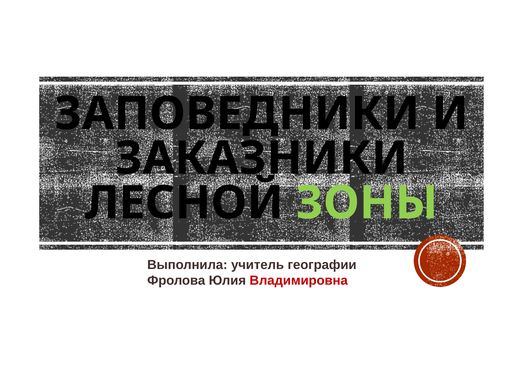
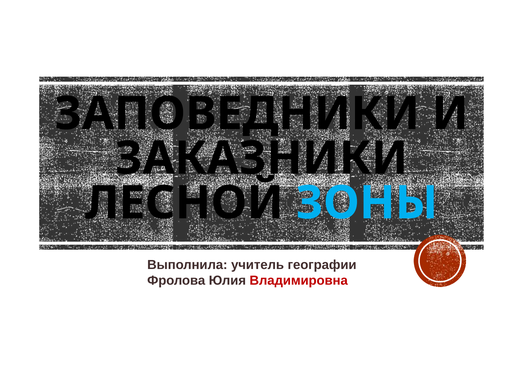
ЗОНЫ colour: light green -> light blue (367, 203)
